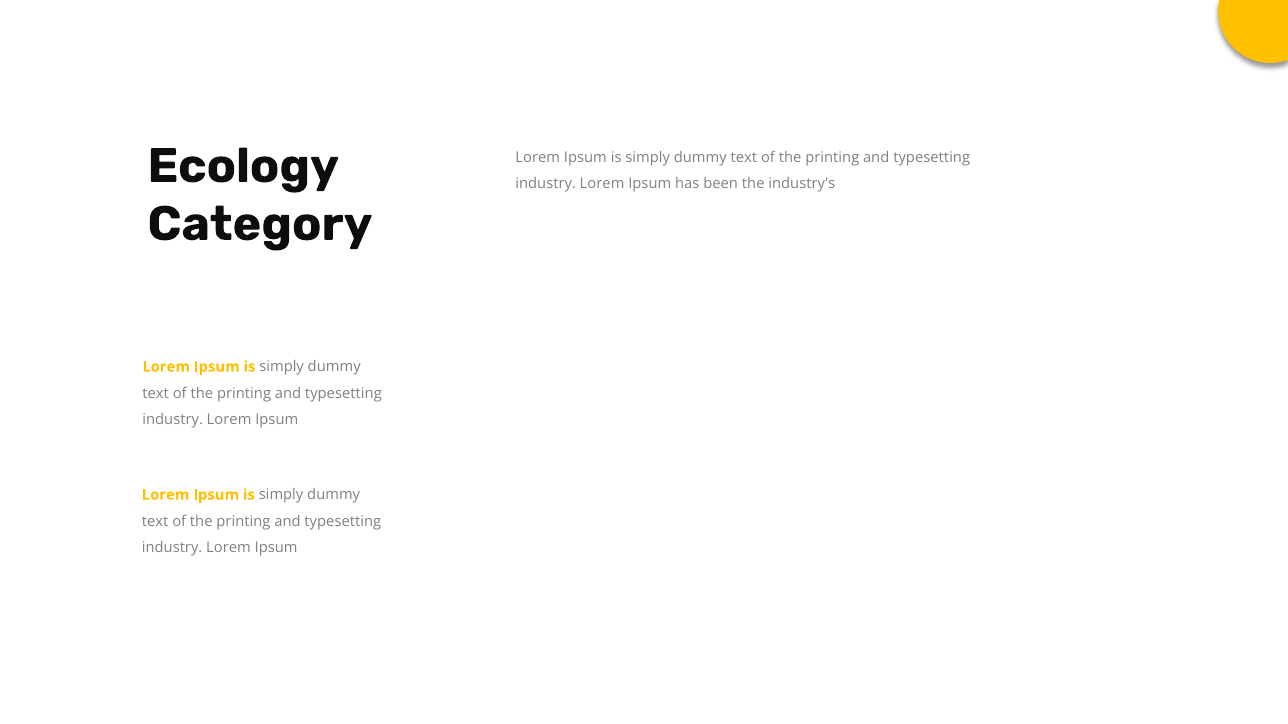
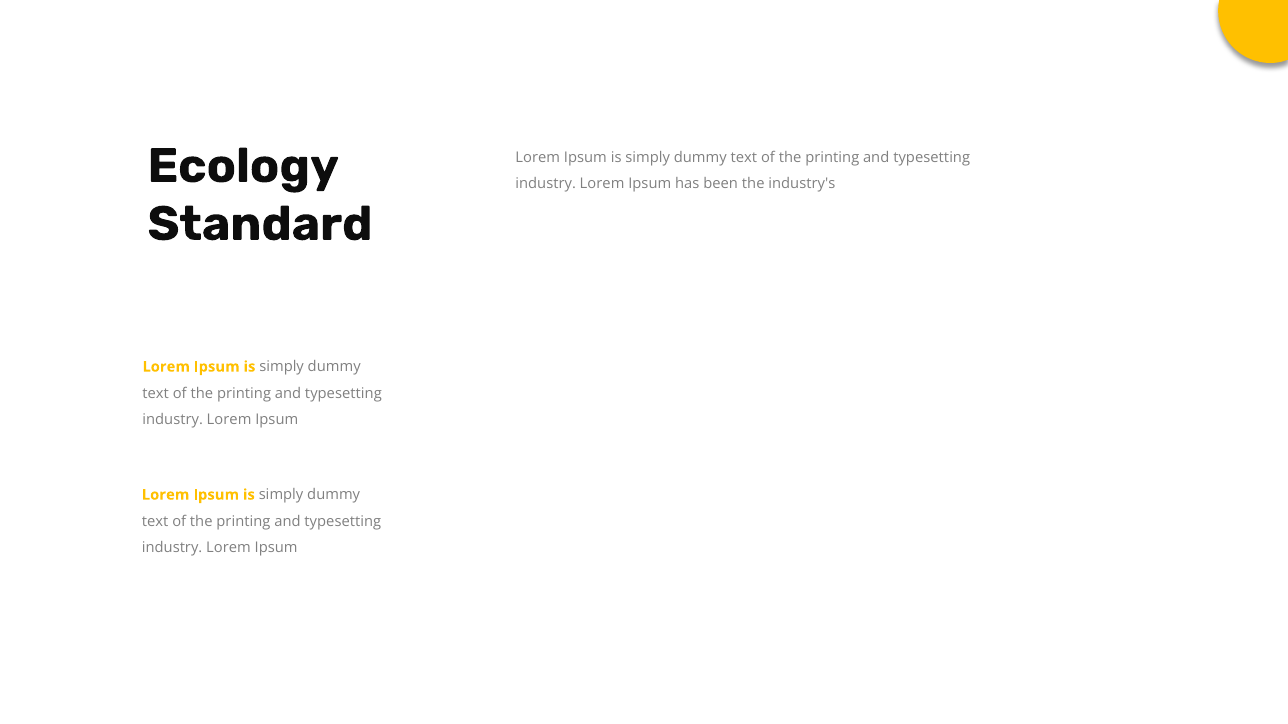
Category: Category -> Standard (260, 224)
